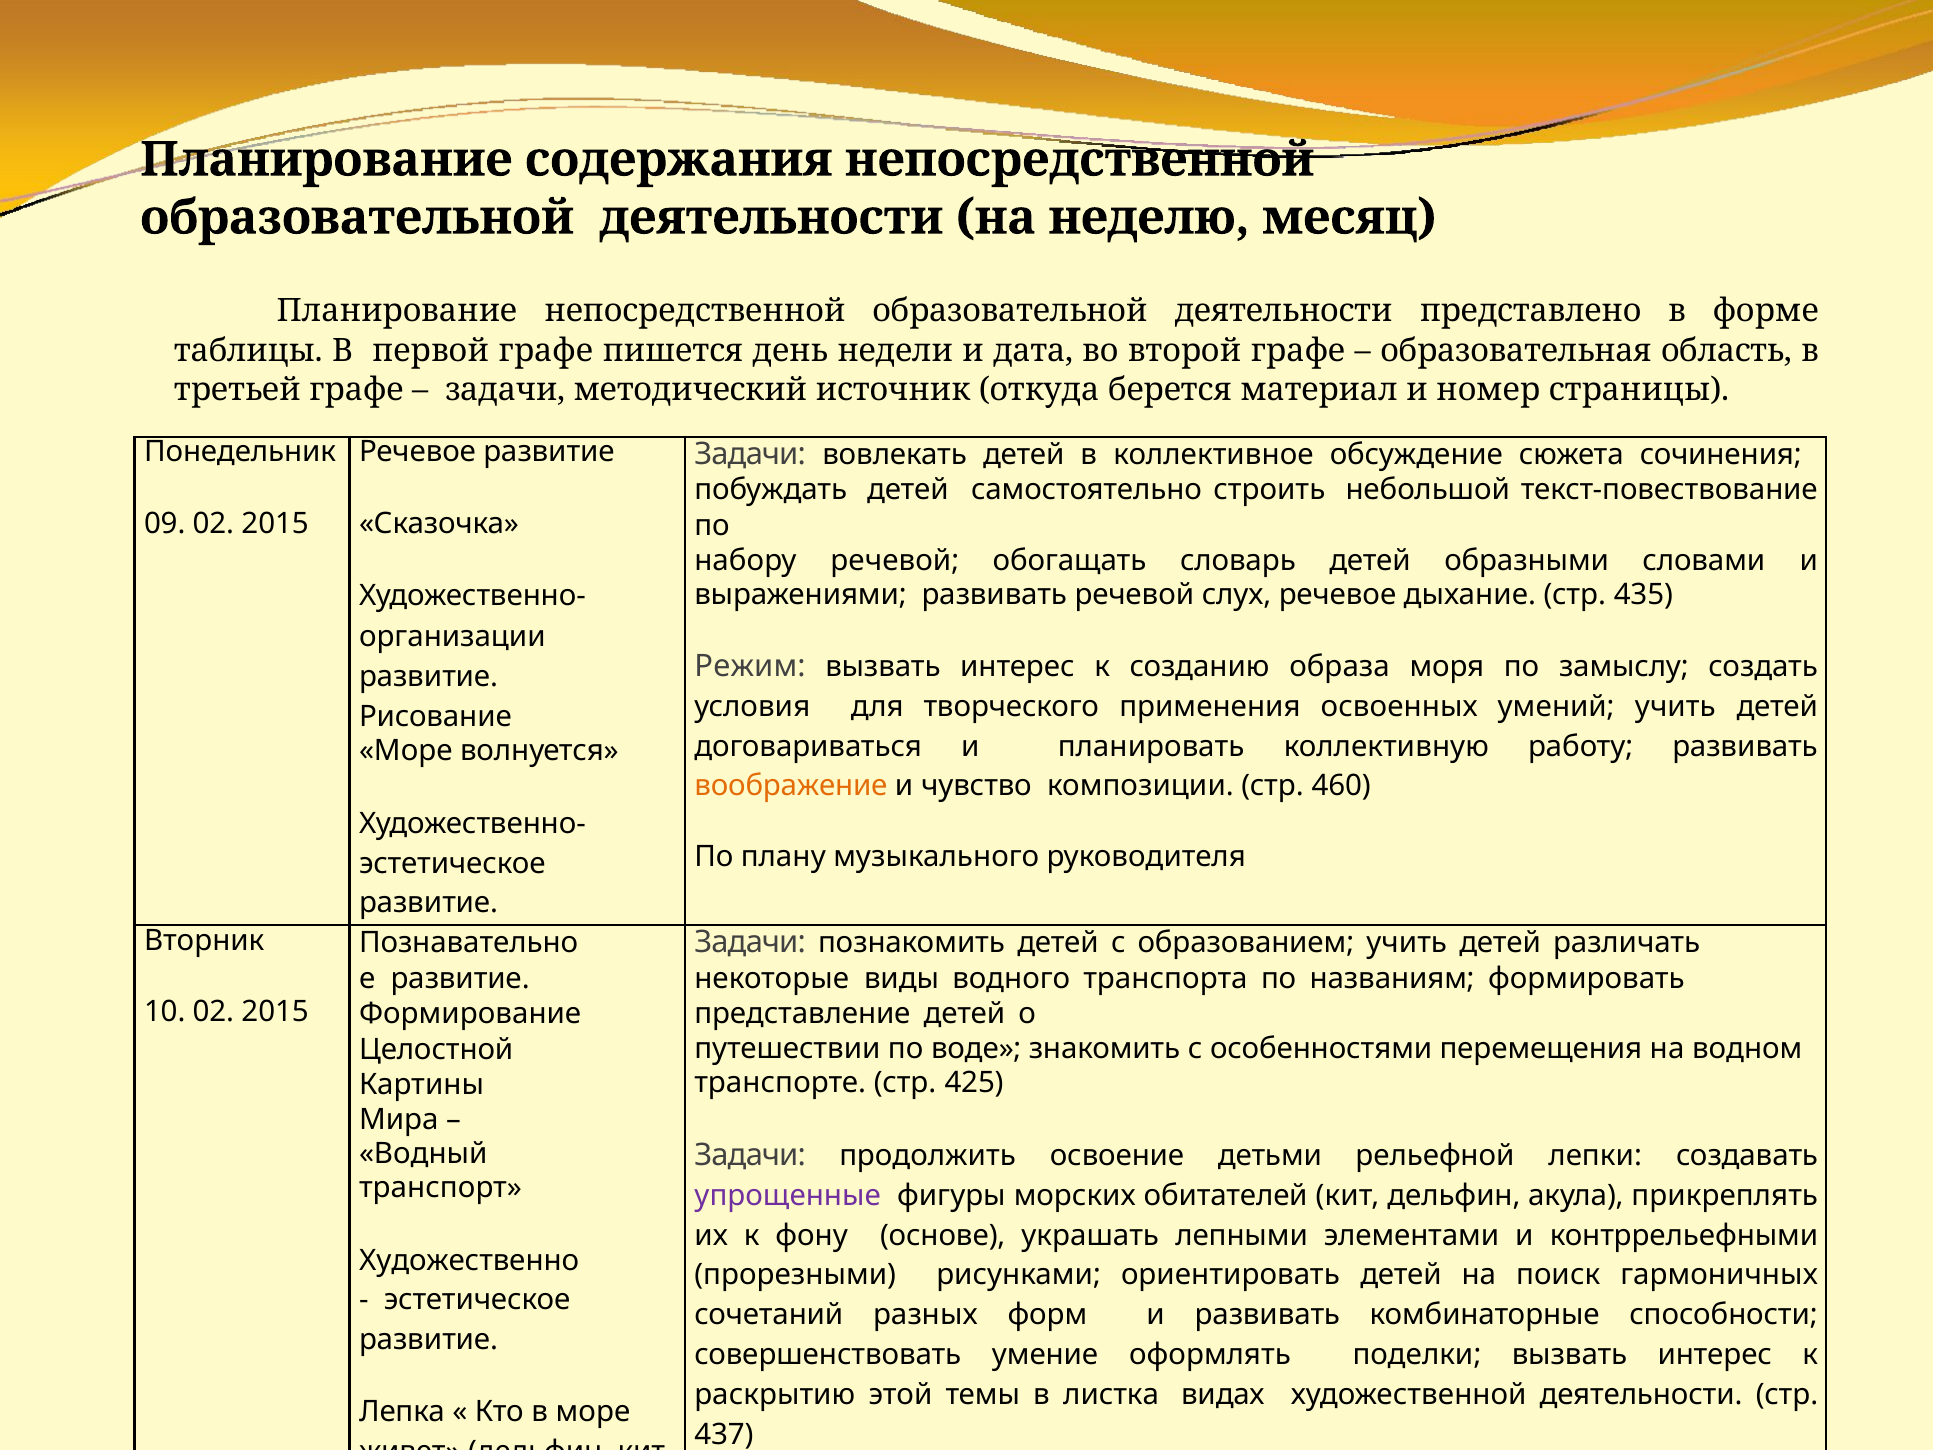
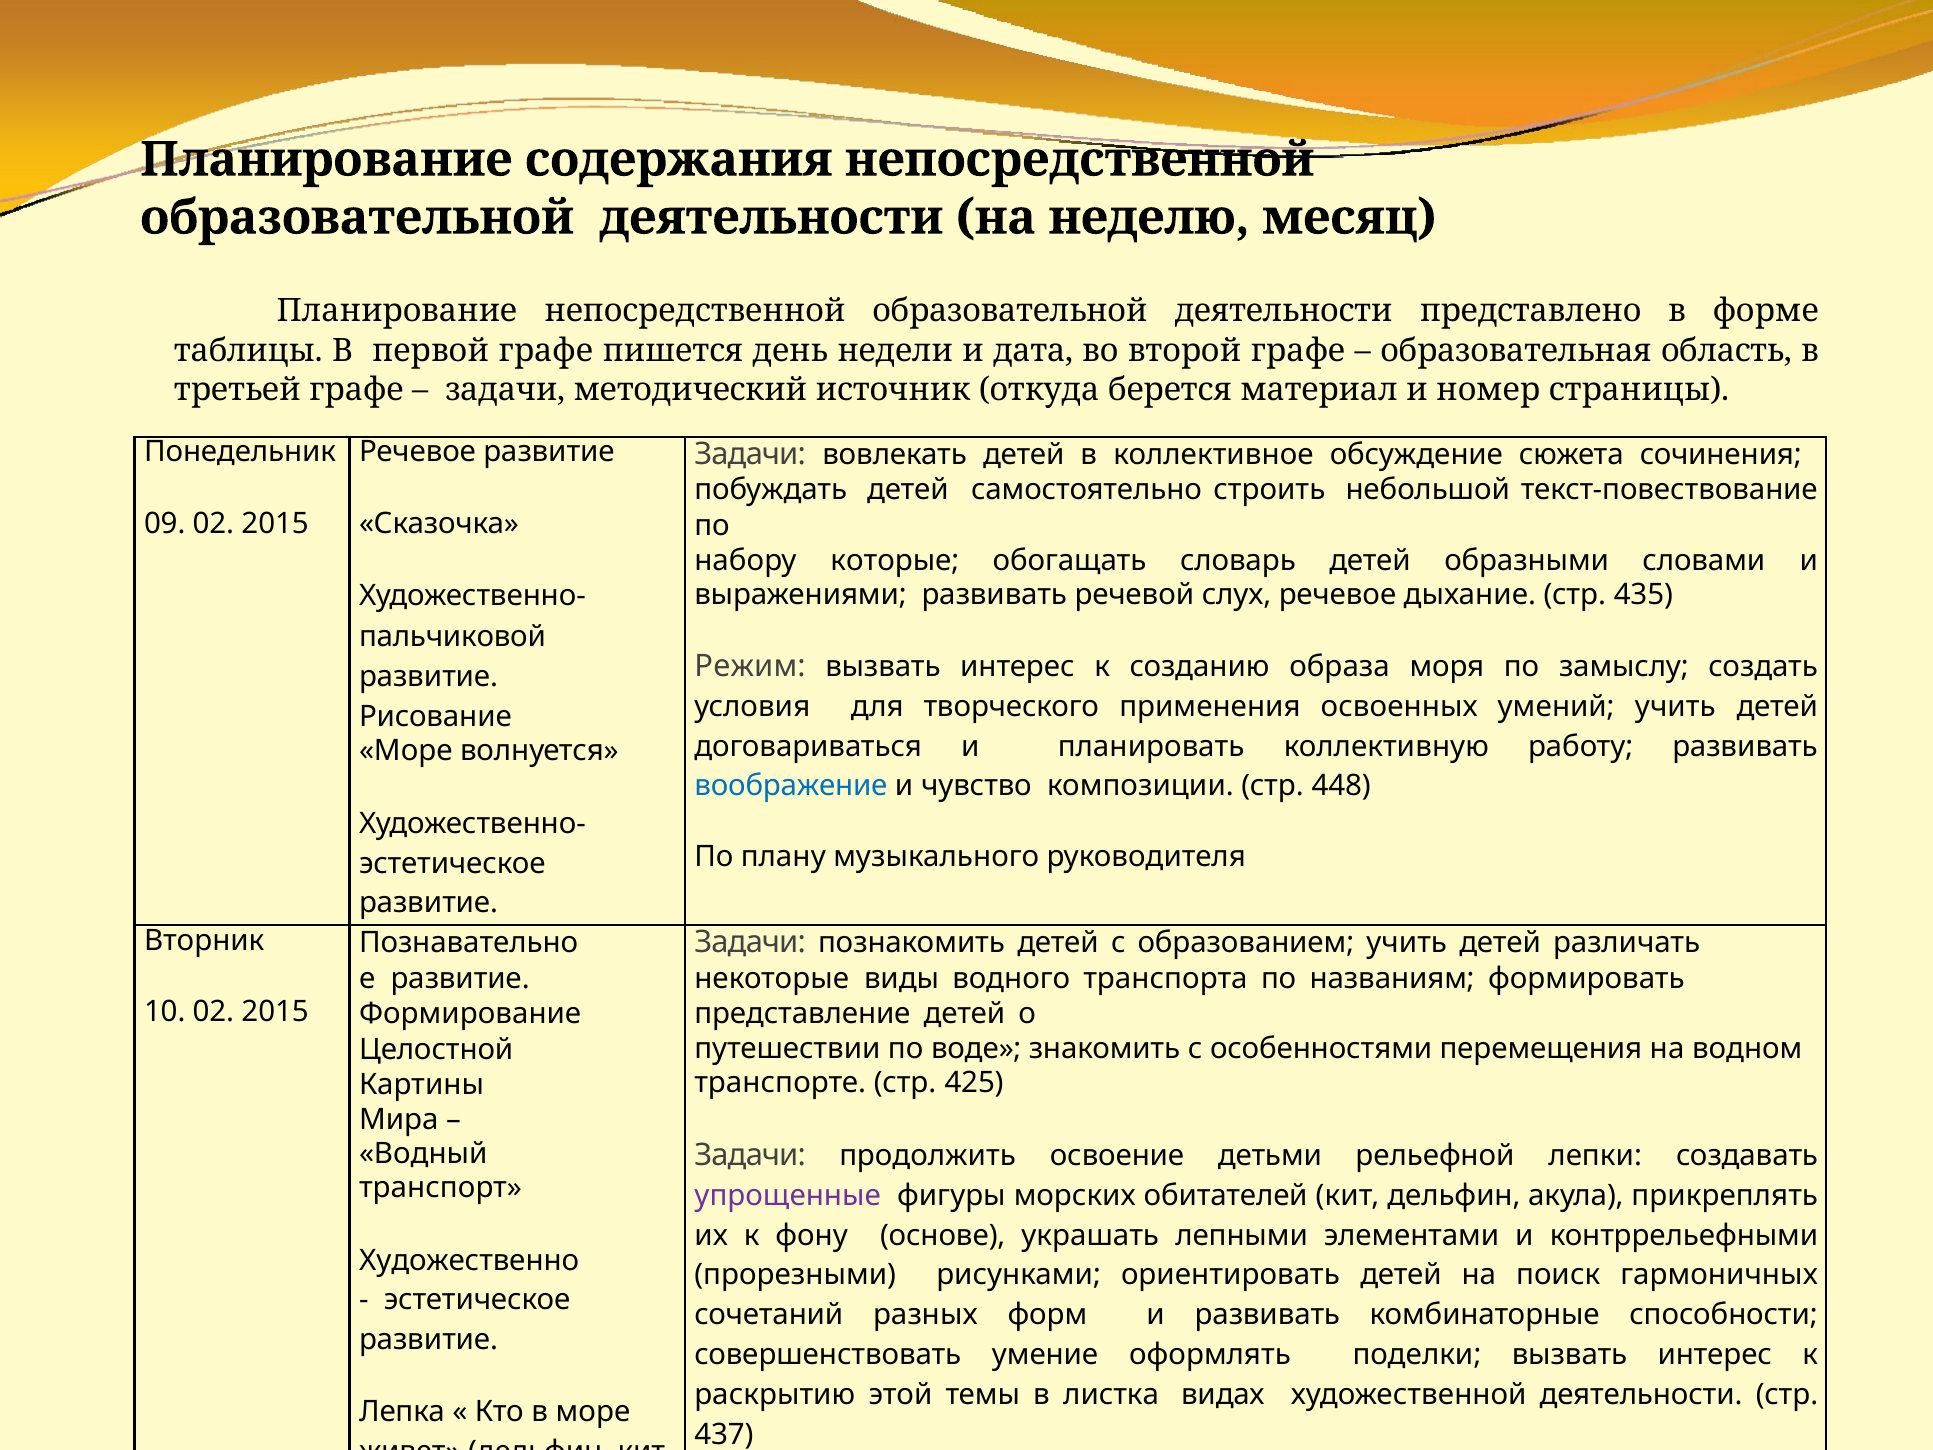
набору речевой: речевой -> которые (895, 561)
организации: организации -> пальчиковой (452, 636)
воображение colour: orange -> blue (791, 786)
460: 460 -> 448 (1341, 786)
